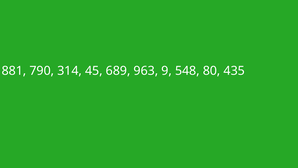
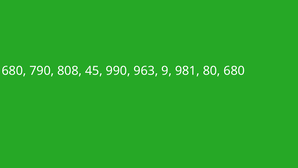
881: 881 -> 680 (14, 71)
314: 314 -> 808 (70, 71)
689: 689 -> 990 (118, 71)
548: 548 -> 981 (187, 71)
80 435: 435 -> 680 (234, 71)
